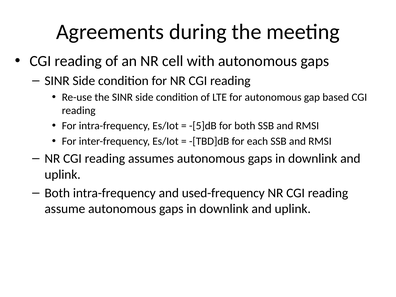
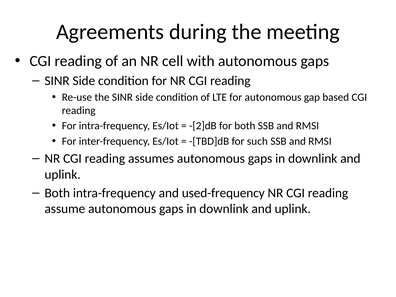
-[5]dB: -[5]dB -> -[2]dB (203, 126)
each: each -> such (257, 141)
